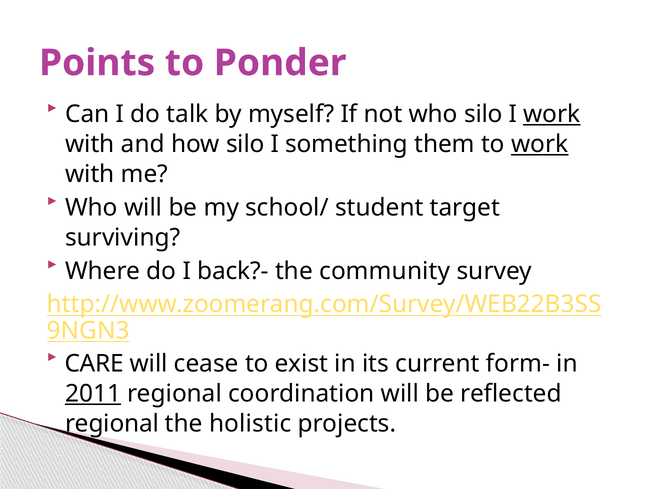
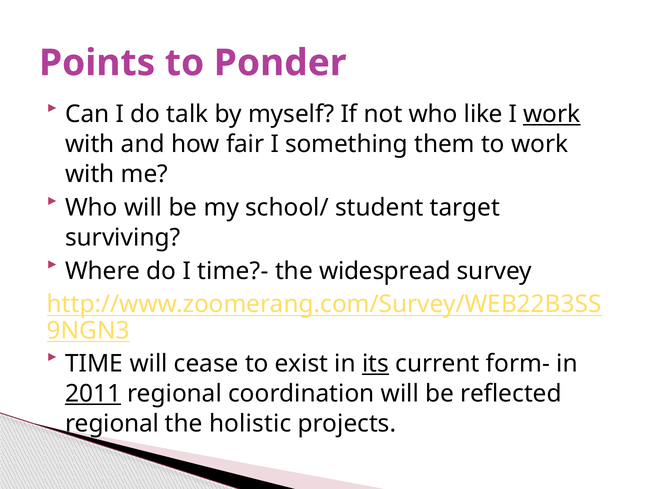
who silo: silo -> like (483, 114)
how silo: silo -> fair (245, 144)
work underline: present -> none (540, 144)
back?-: back?- -> time?- (233, 271)
community: community -> widespread (385, 271)
CARE: CARE -> TIME (94, 364)
its underline: none -> present (376, 364)
